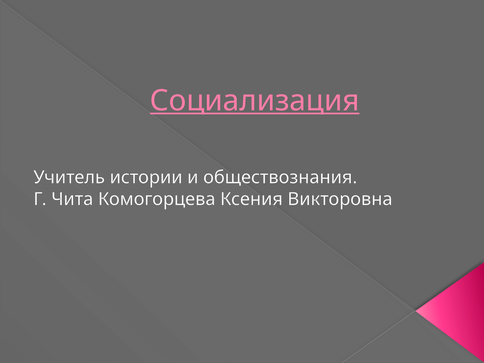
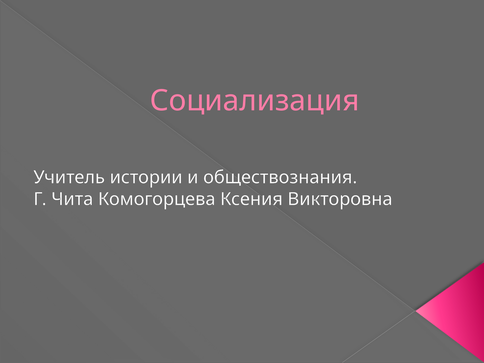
Социализация underline: present -> none (255, 101)
